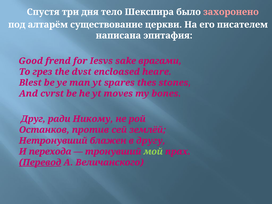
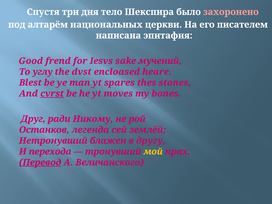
существование: существование -> национальных (106, 25)
врагами: врагами -> мучений (160, 61)
грез: грез -> углу (43, 72)
cvrst underline: none -> present (52, 94)
против: против -> легенда (90, 130)
мой colour: light green -> yellow (153, 152)
